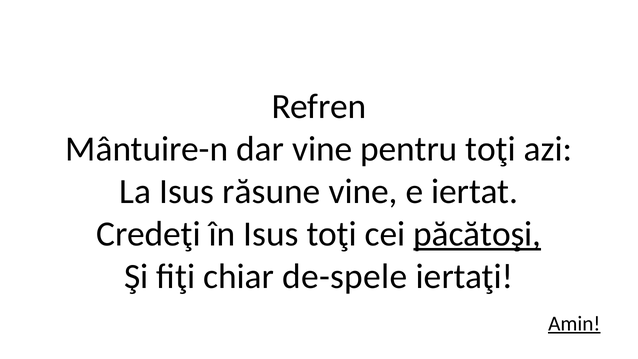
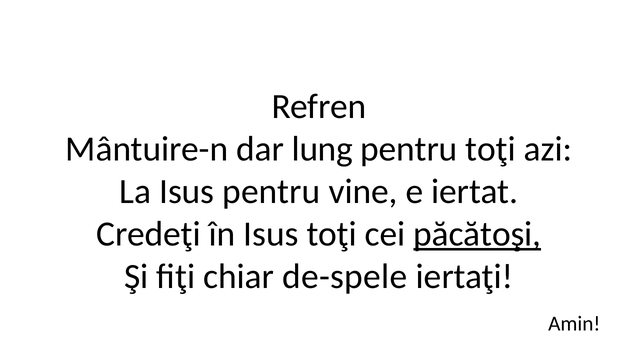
dar vine: vine -> lung (322, 149)
Isus răsune: răsune -> pentru (271, 191)
Amin underline: present -> none (574, 324)
